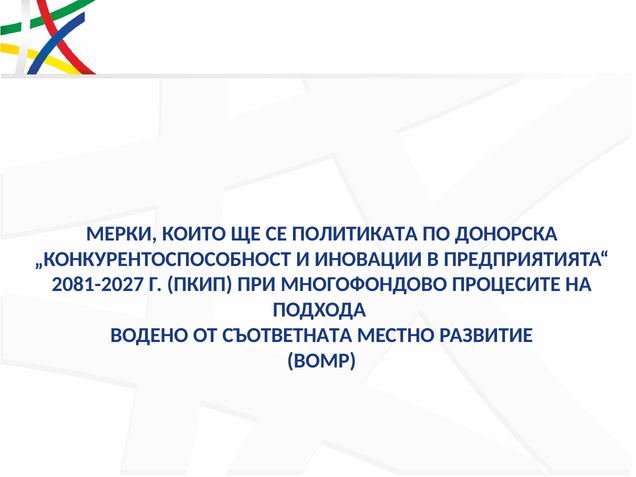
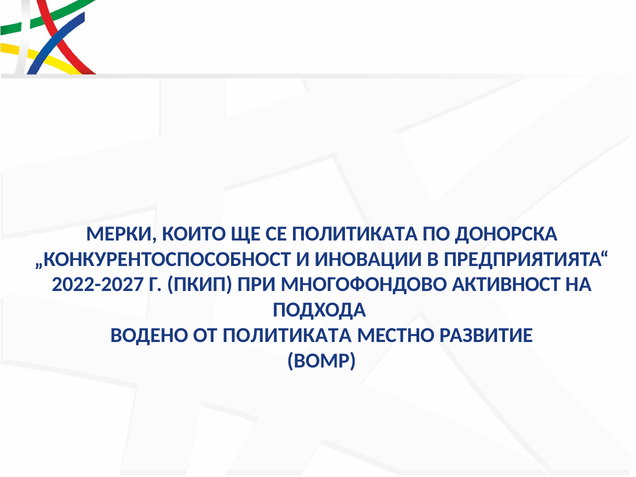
2081-2027: 2081-2027 -> 2022-2027 (98, 284)
ПРОЦЕСИТЕ: ПРОЦЕСИТЕ -> АКТИВНОСТ (506, 284)
ОТ СЪОТВЕТНАТА: СЪОТВЕТНАТА -> ПОЛИТИКАТА (287, 335)
